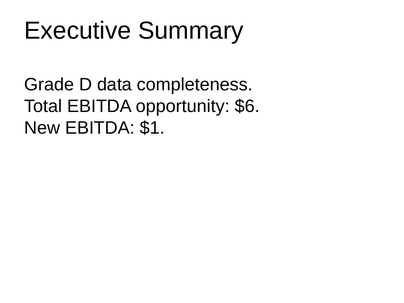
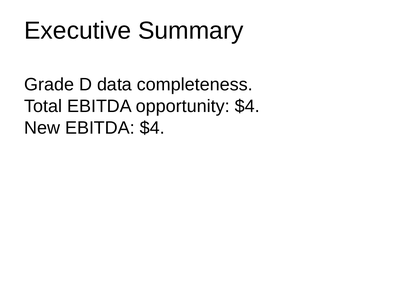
opportunity $6: $6 -> $4 (247, 106)
EBITDA $1: $1 -> $4 (152, 128)
